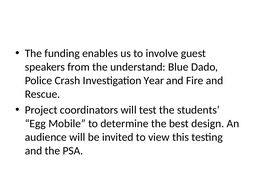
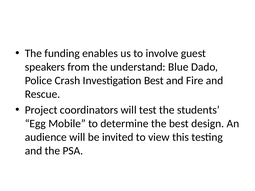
Investigation Year: Year -> Best (154, 81)
